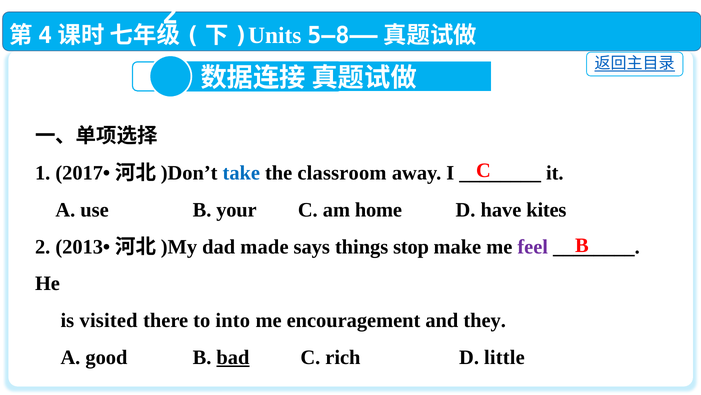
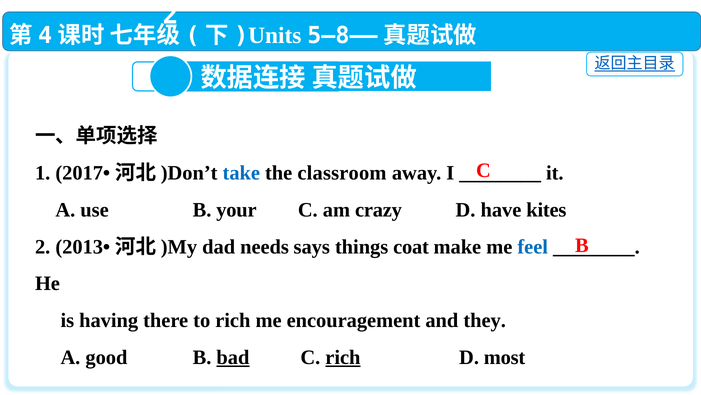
home: home -> crazy (378, 209)
made: made -> needs (265, 246)
stop: stop -> coat (411, 246)
feel colour: purple -> blue (533, 246)
visited: visited -> having (109, 320)
to into: into -> rich (233, 320)
rich underline: none -> present (343, 357)
little: little -> most (505, 357)
